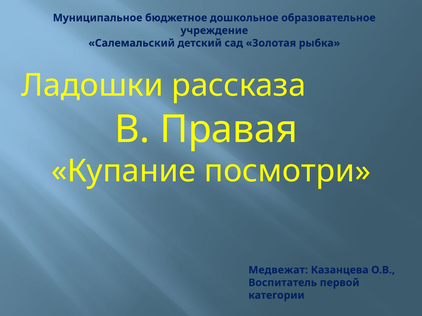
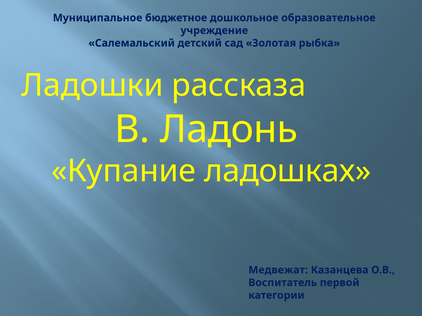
Правая: Правая -> Ладонь (229, 130)
посмотри: посмотри -> ладошках (288, 171)
